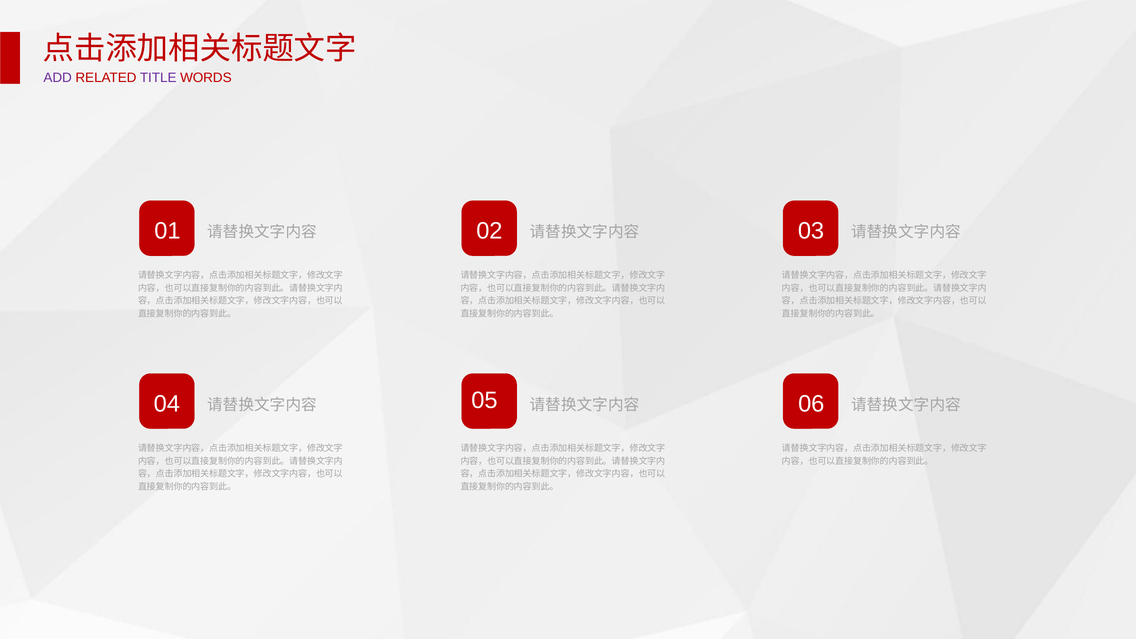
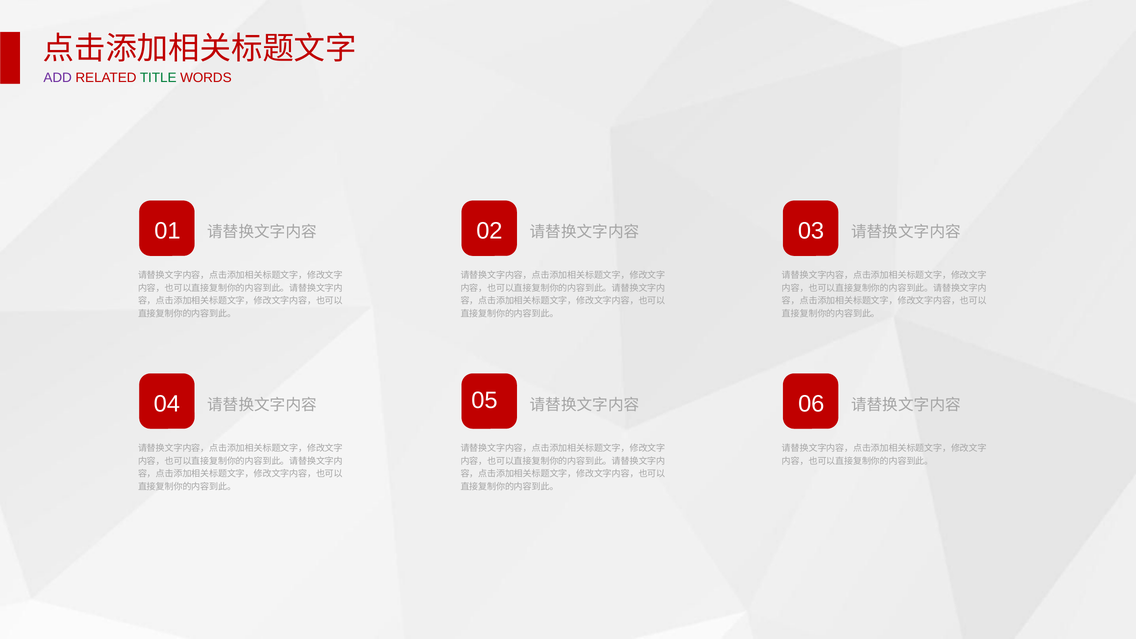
TITLE colour: purple -> green (158, 78)
